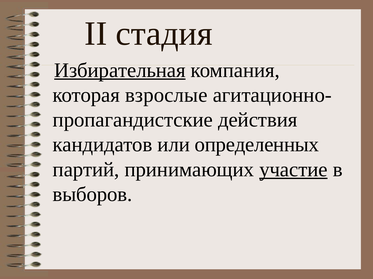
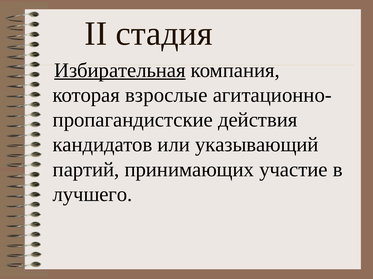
определенных: определенных -> указывающий (257, 145)
участие underline: present -> none (293, 170)
выборов: выборов -> лучшего (92, 195)
